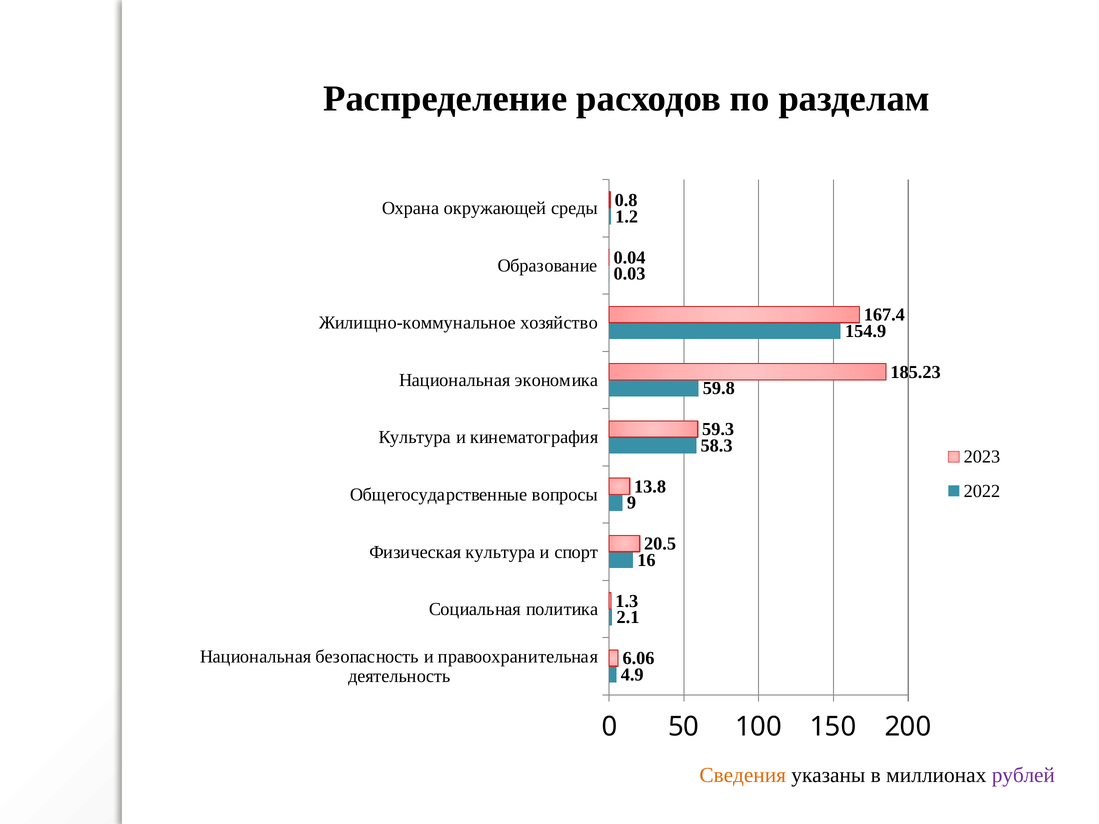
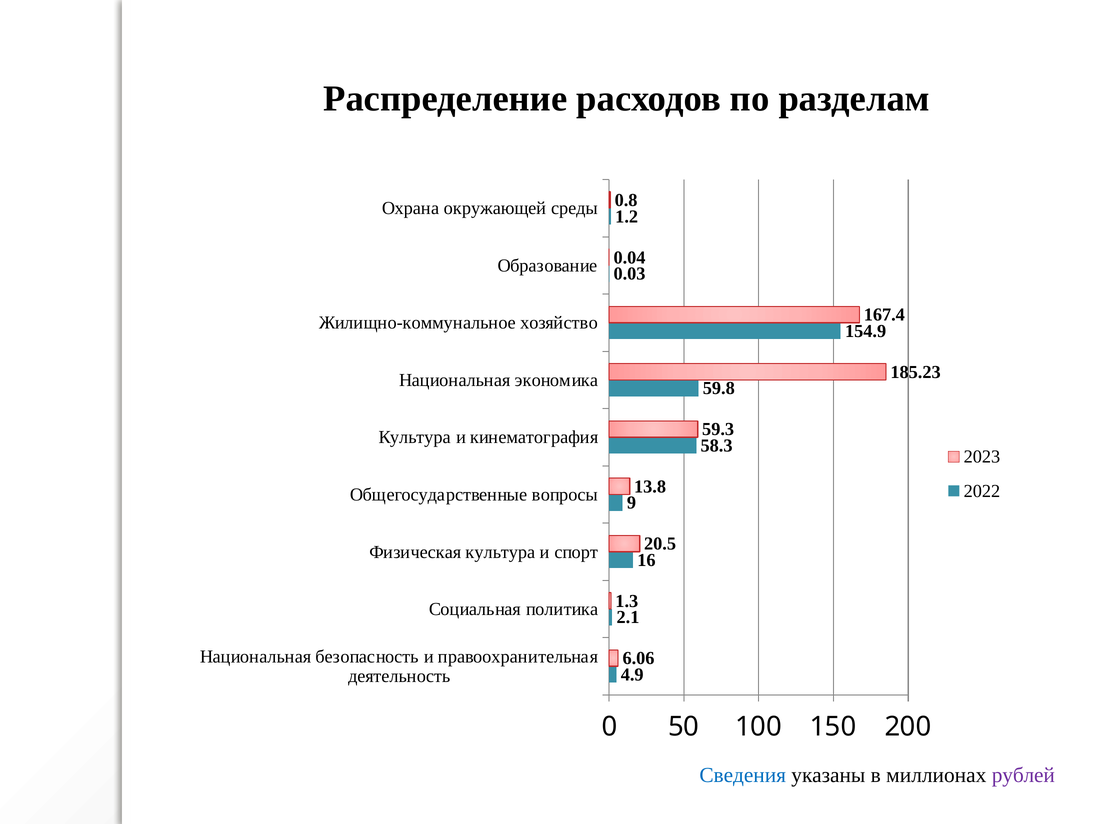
Сведения colour: orange -> blue (743, 775)
